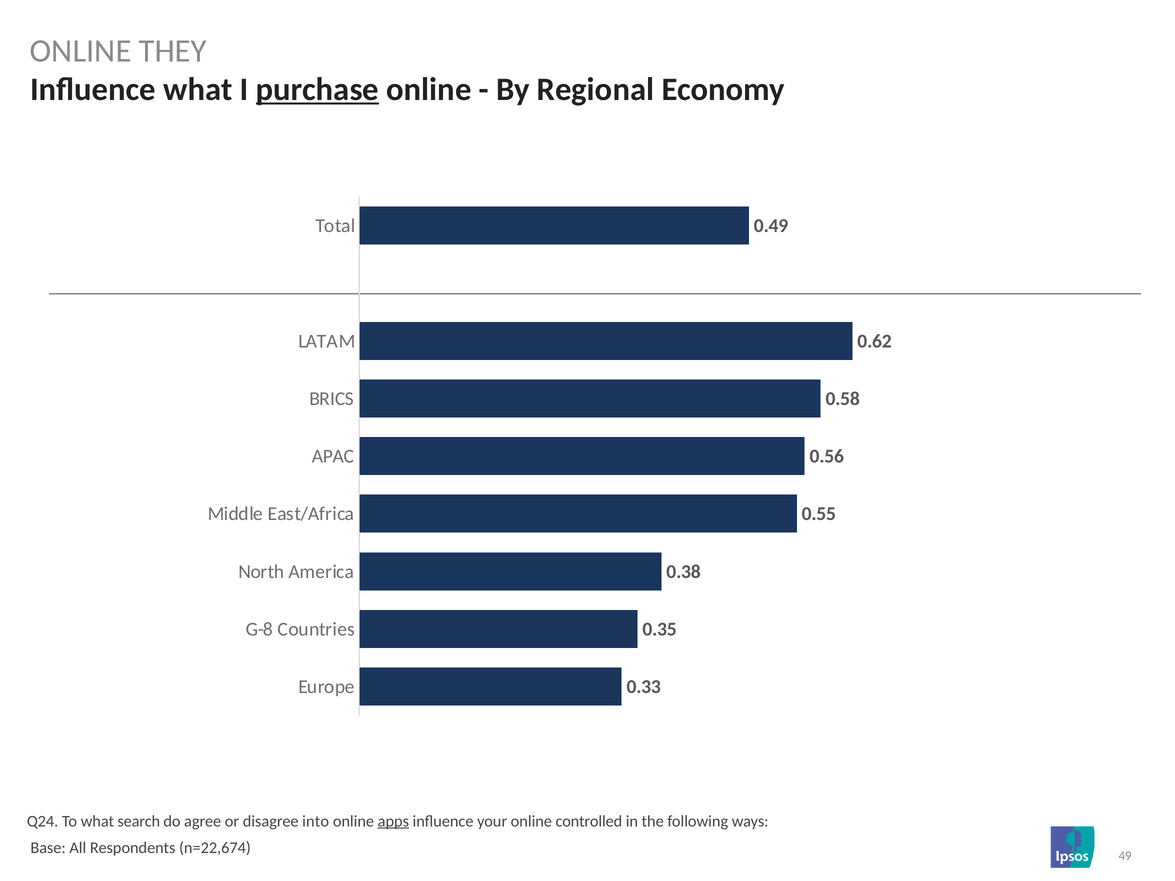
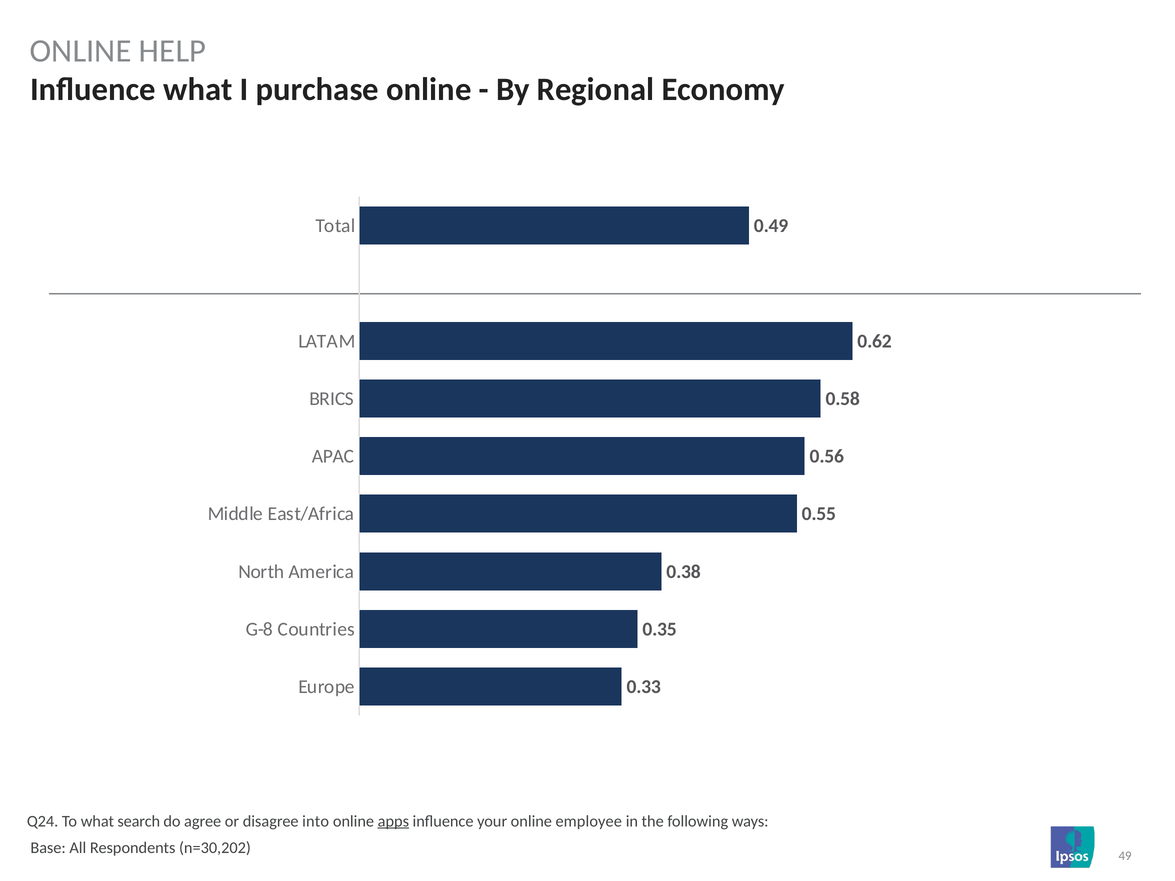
THEY: THEY -> HELP (173, 51)
purchase underline: present -> none (317, 90)
controlled: controlled -> employee (589, 821)
n=22,674: n=22,674 -> n=30,202 (215, 848)
